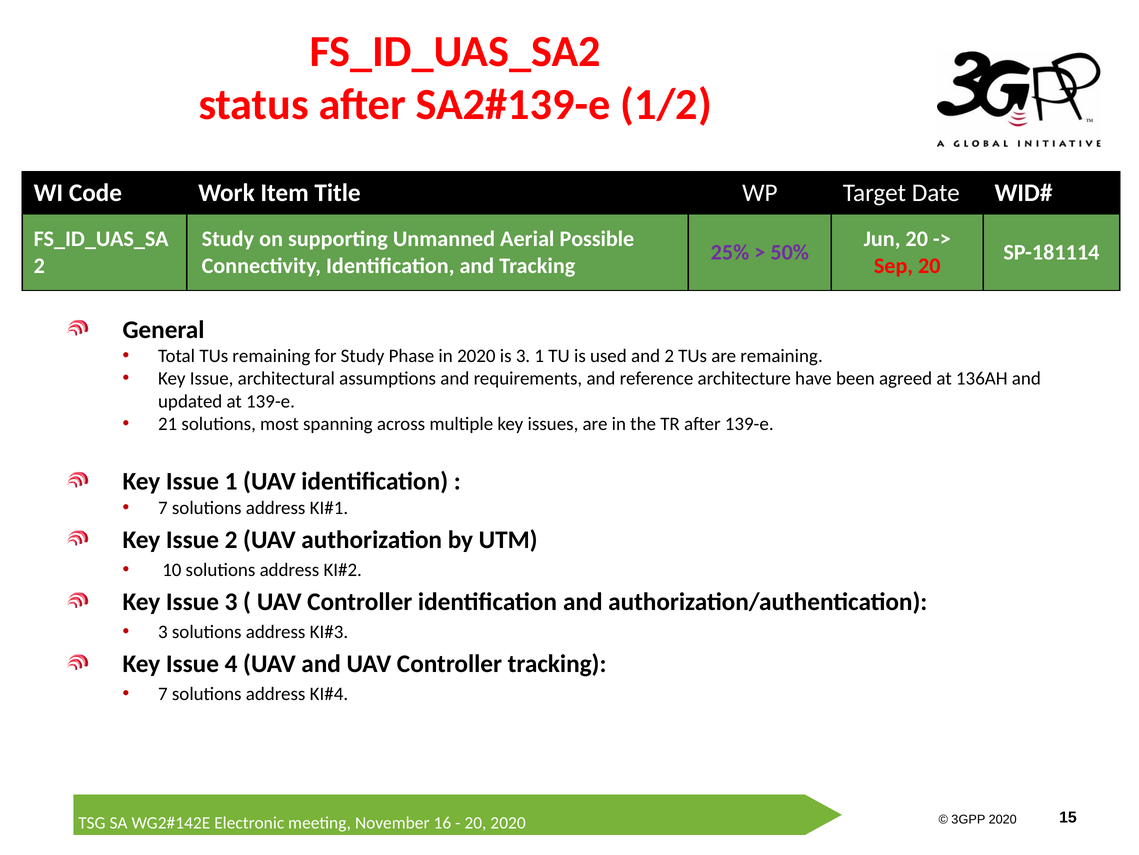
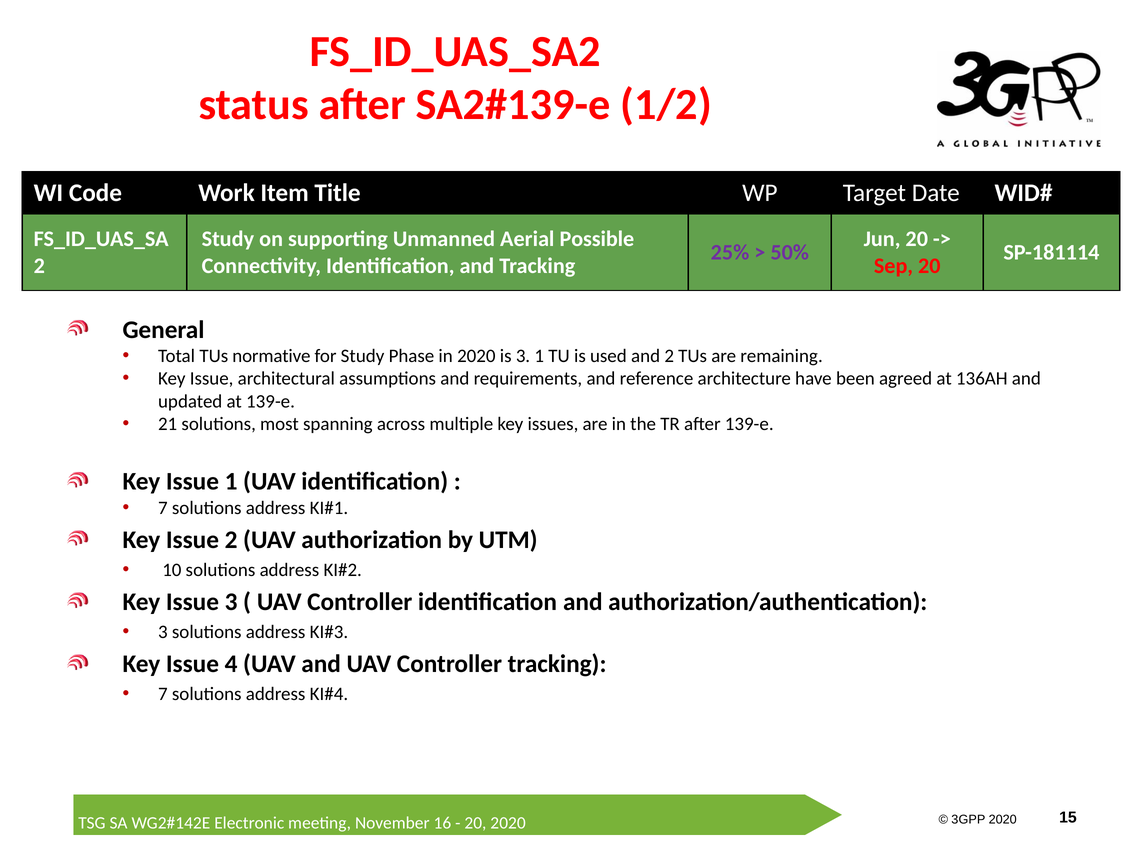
TUs remaining: remaining -> normative (271, 355)
